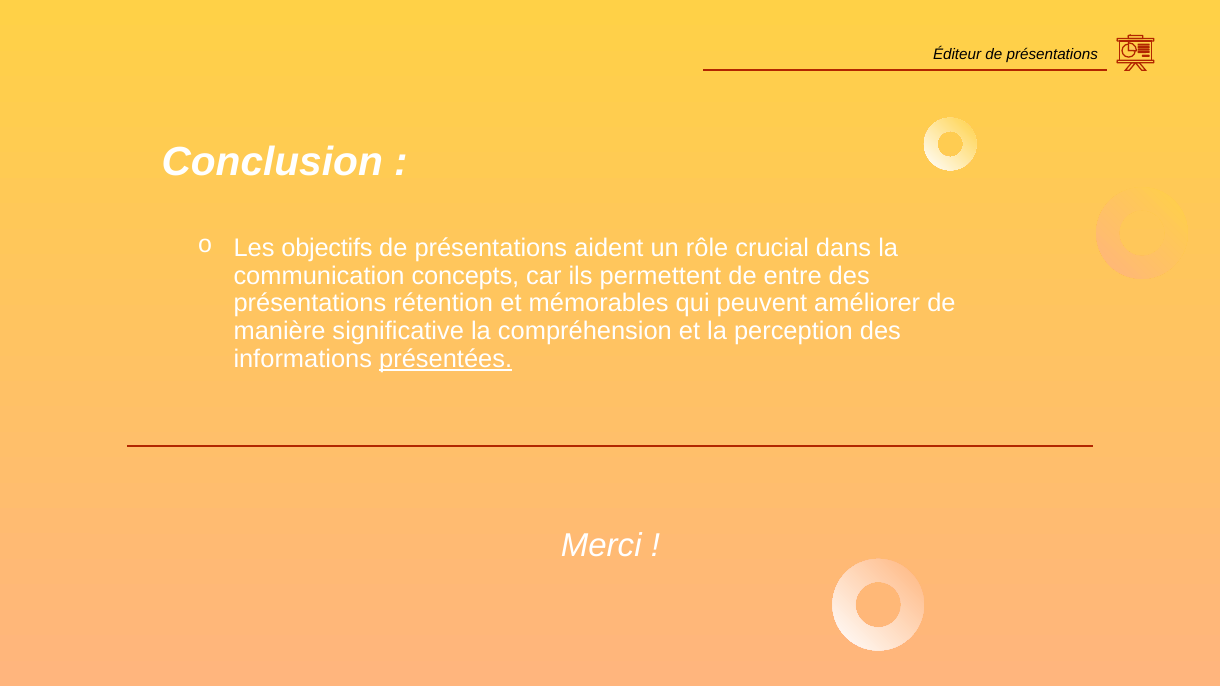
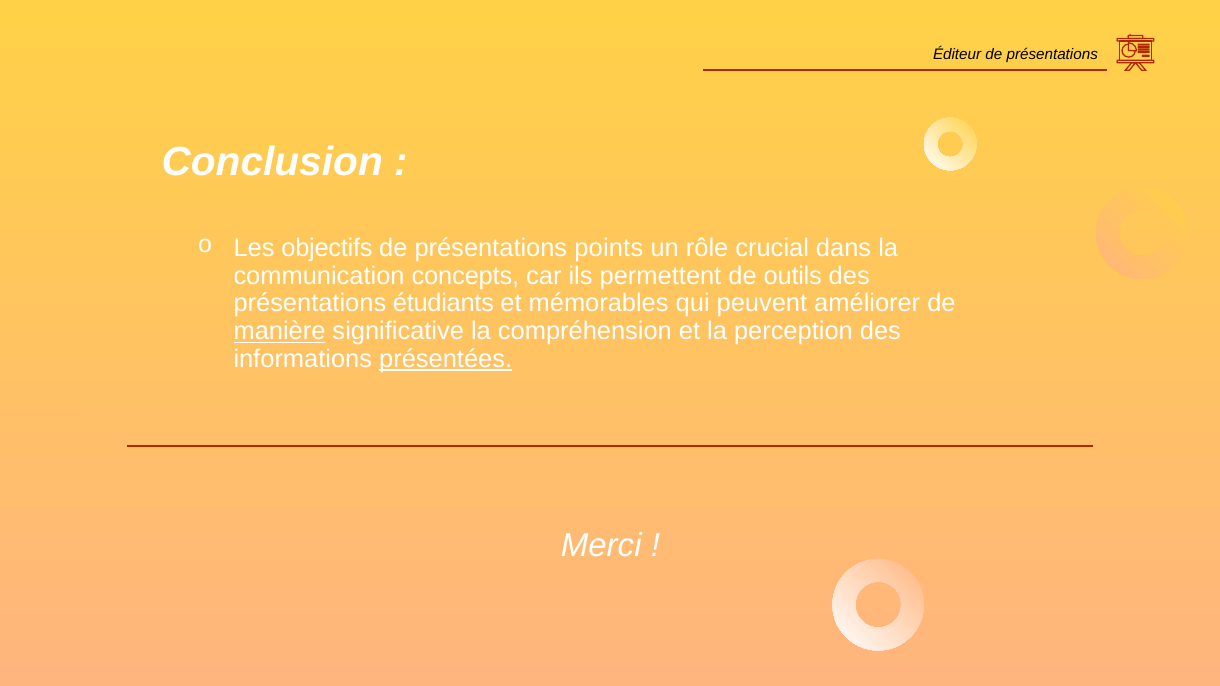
aident: aident -> points (609, 248)
entre: entre -> outils (793, 276)
rétention: rétention -> étudiants (443, 304)
manière underline: none -> present (280, 331)
